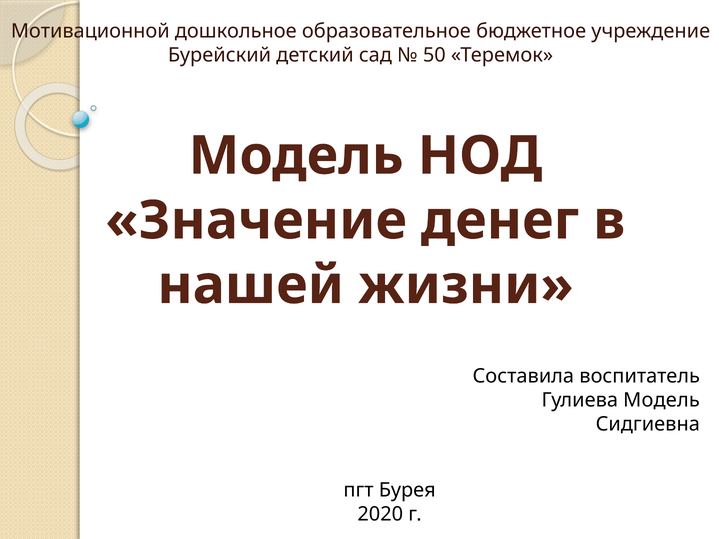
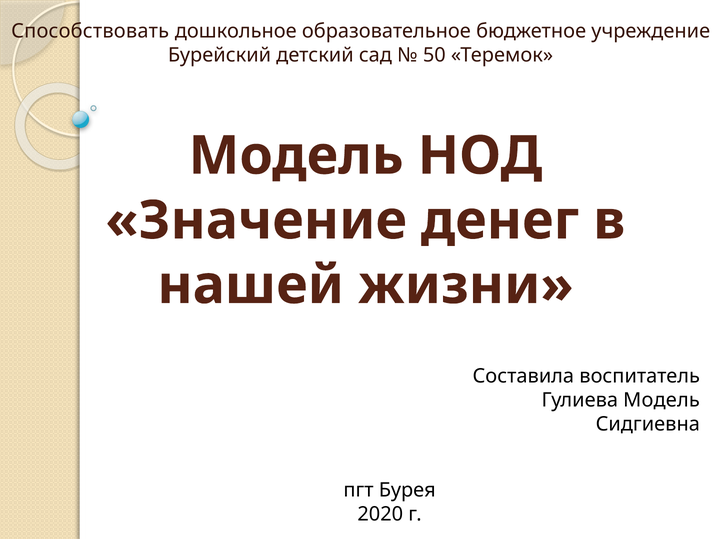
Мотивационной: Мотивационной -> Способствовать (90, 31)
